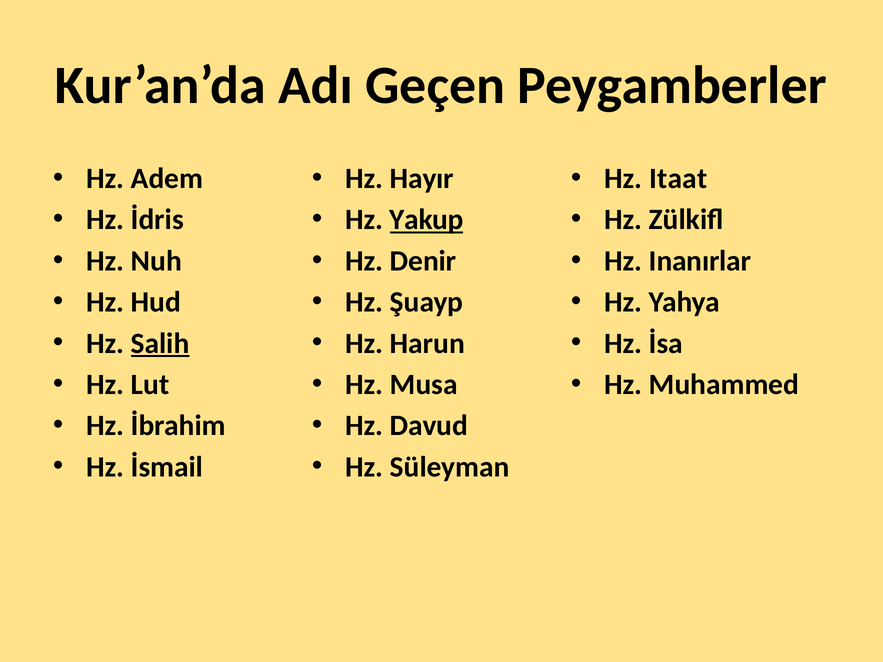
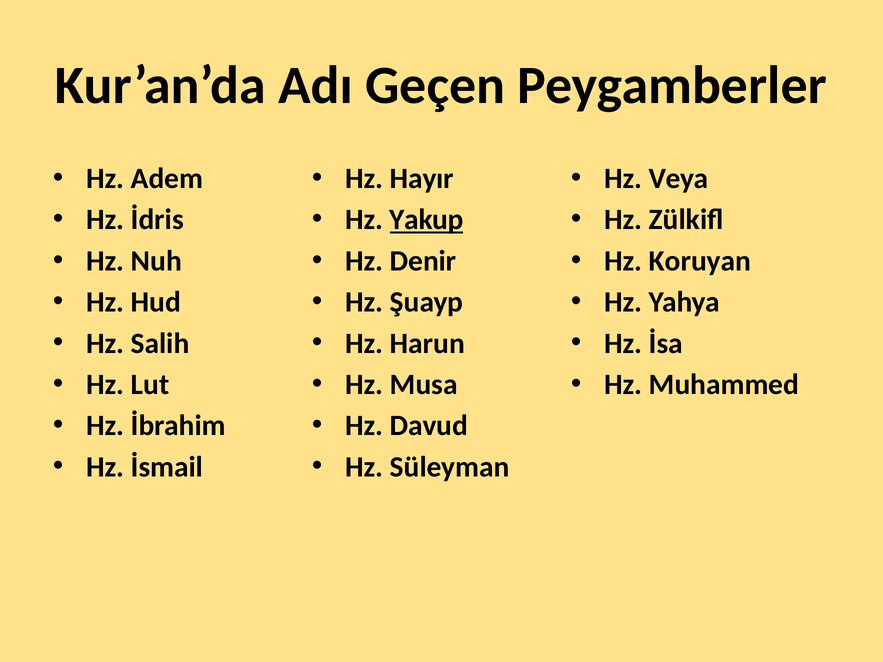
Itaat: Itaat -> Veya (679, 179)
Inanırlar: Inanırlar -> Koruyan (700, 261)
Salih underline: present -> none (160, 343)
